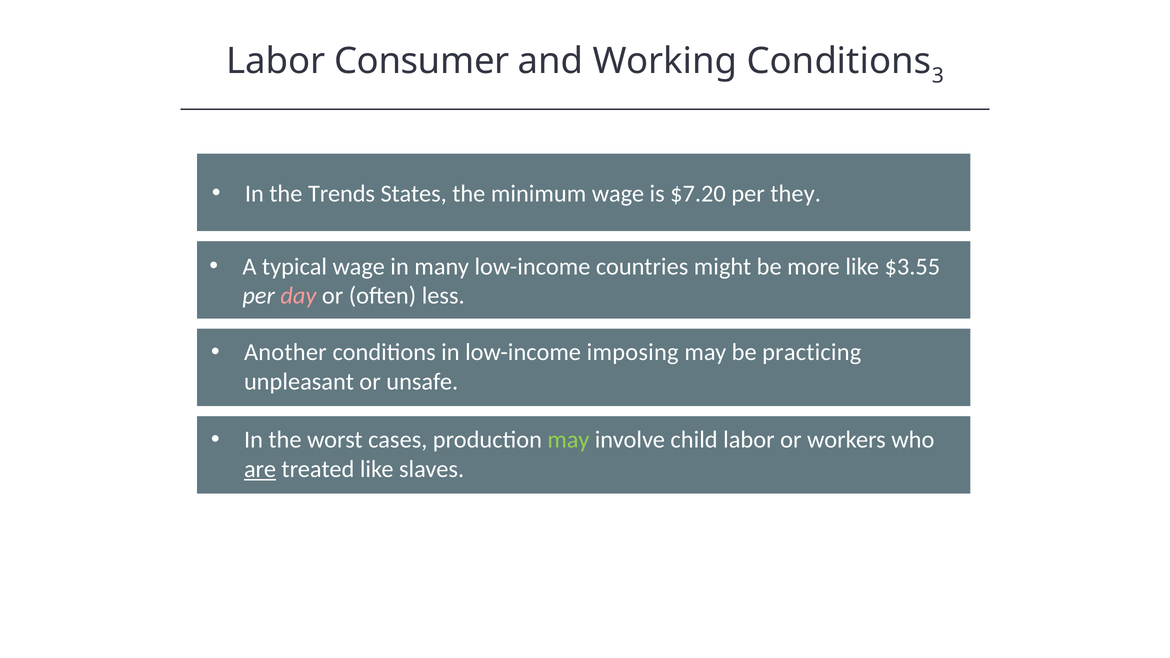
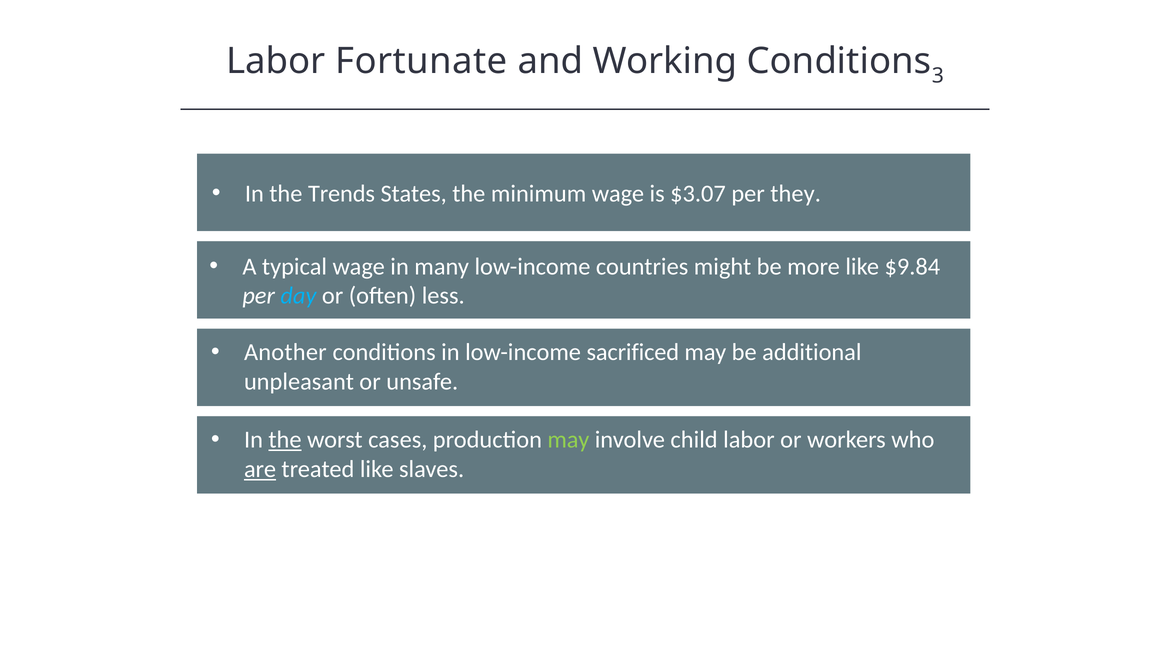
Consumer: Consumer -> Fortunate (421, 61)
$7.20: $7.20 -> $3.07 (698, 194)
$3.55: $3.55 -> $9.84 (912, 267)
day colour: pink -> light blue (298, 296)
imposing: imposing -> sacrificed (633, 352)
practicing: practicing -> additional (812, 352)
the underline: none -> present (285, 440)
